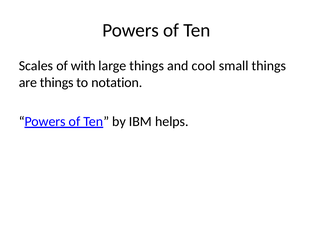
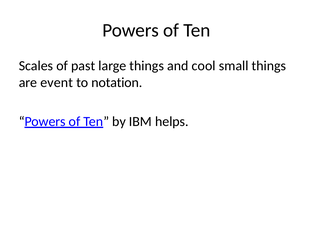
with: with -> past (83, 66)
are things: things -> event (57, 82)
